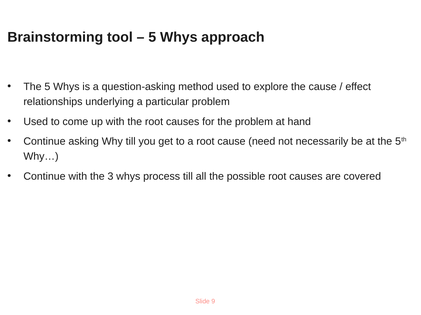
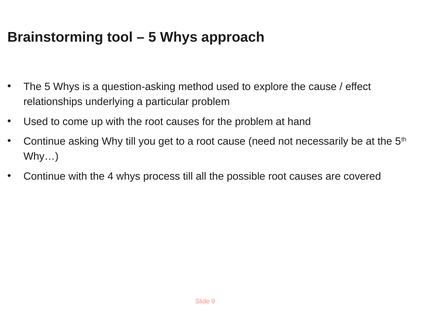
3: 3 -> 4 (110, 177)
